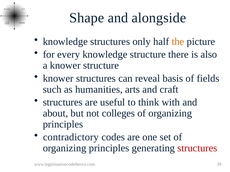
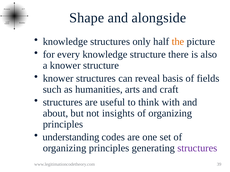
colleges: colleges -> insights (118, 114)
contradictory: contradictory -> understanding (71, 137)
structures colour: red -> purple (197, 148)
